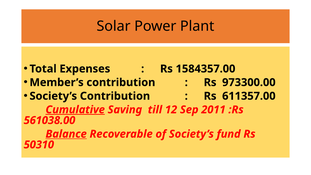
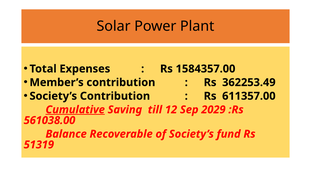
973300.00: 973300.00 -> 362253.49 (249, 82)
2011: 2011 -> 2029 (213, 110)
Balance underline: present -> none (66, 134)
50310: 50310 -> 51319 (39, 145)
